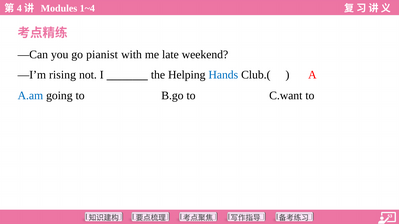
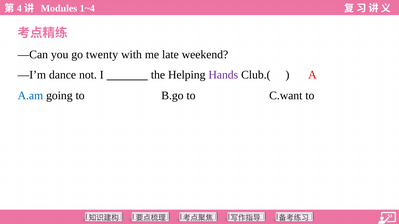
pianist: pianist -> twenty (102, 55)
rising: rising -> dance (63, 75)
Hands colour: blue -> purple (223, 75)
